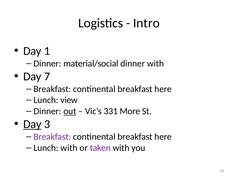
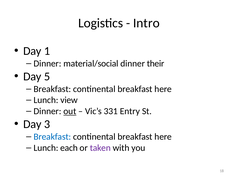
dinner with: with -> their (156, 63)
7: 7 -> 5 (47, 76)
More: More -> Entry (130, 111)
Day underline: present -> none (32, 124)
Breakfast colour: purple -> blue (52, 136)
Lunch with: with -> each (69, 147)
